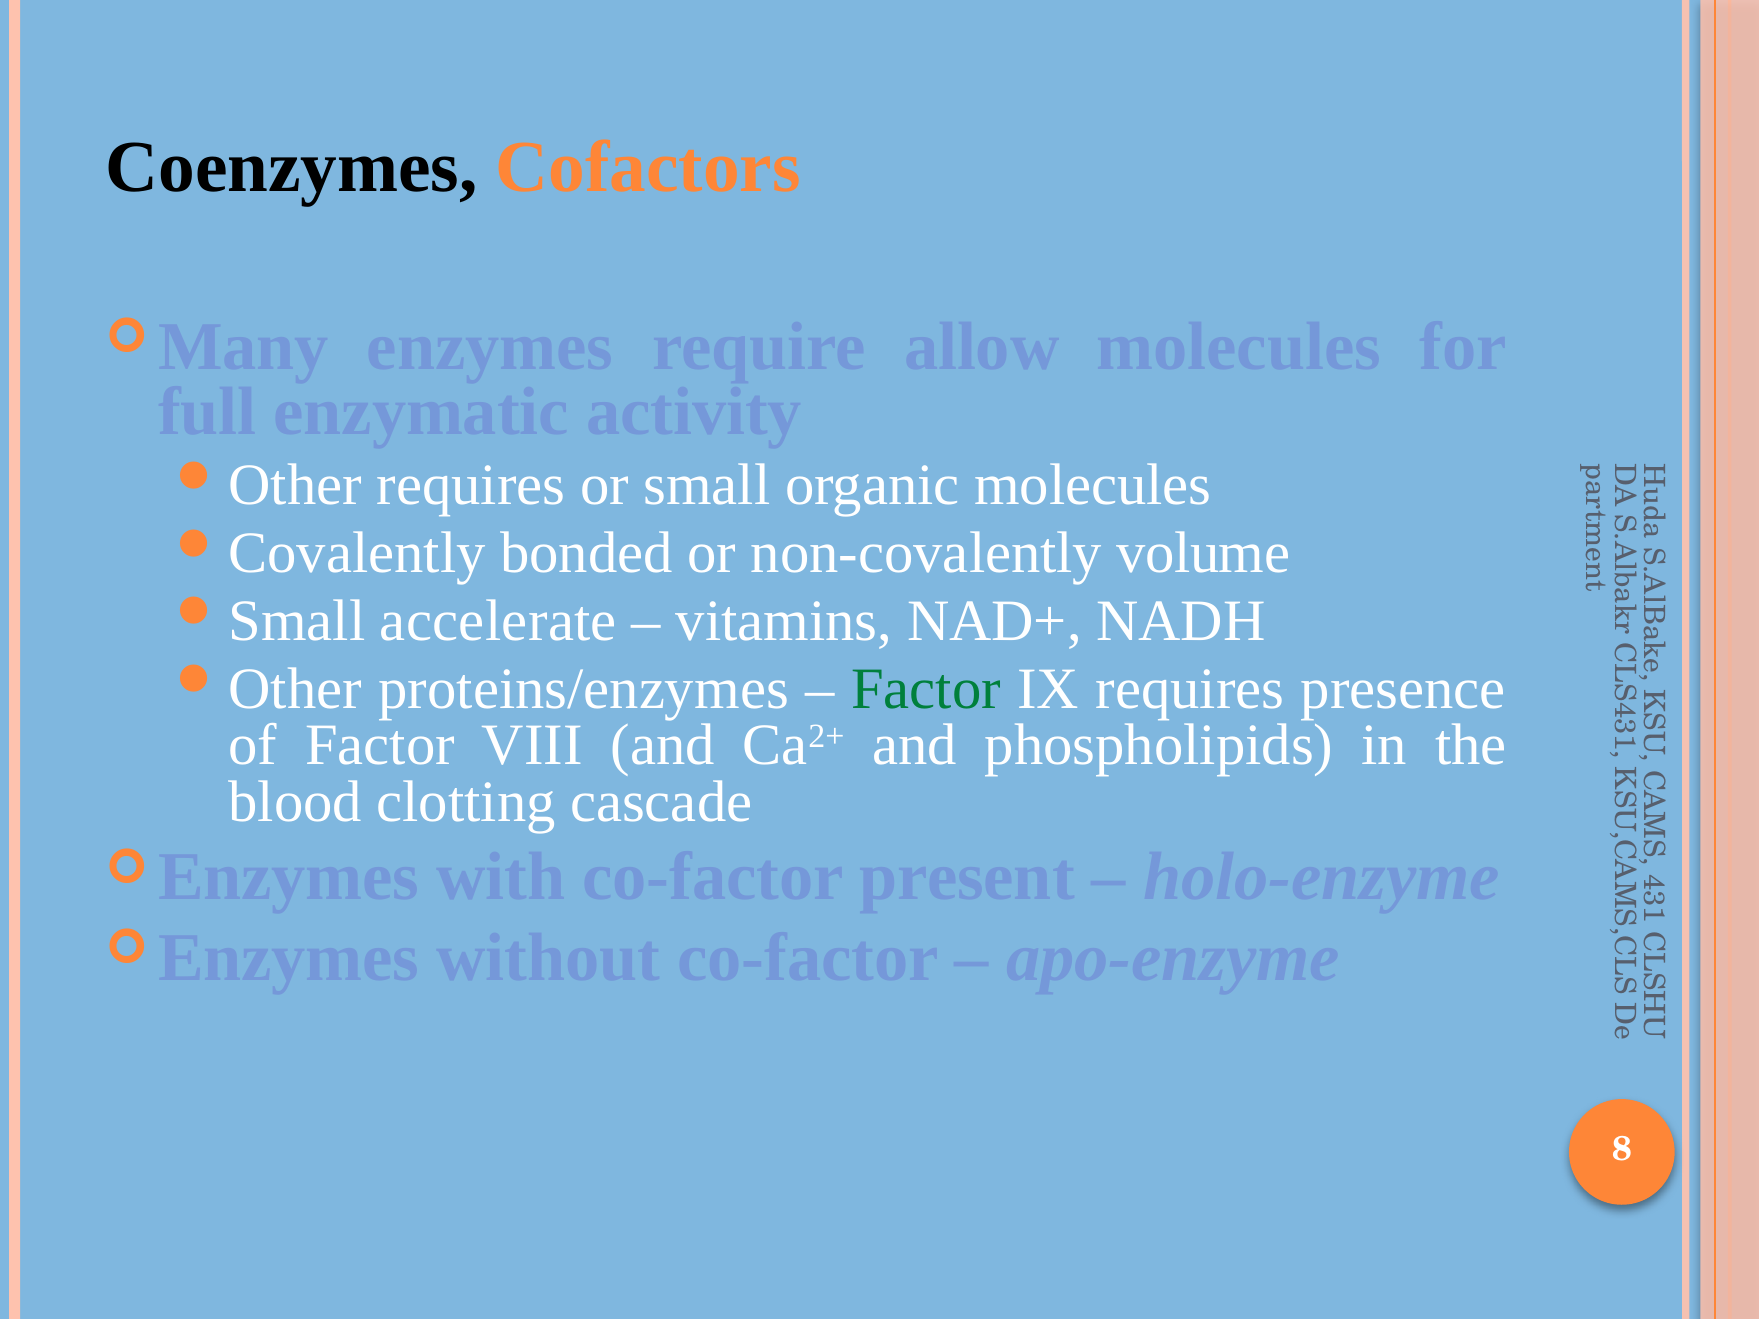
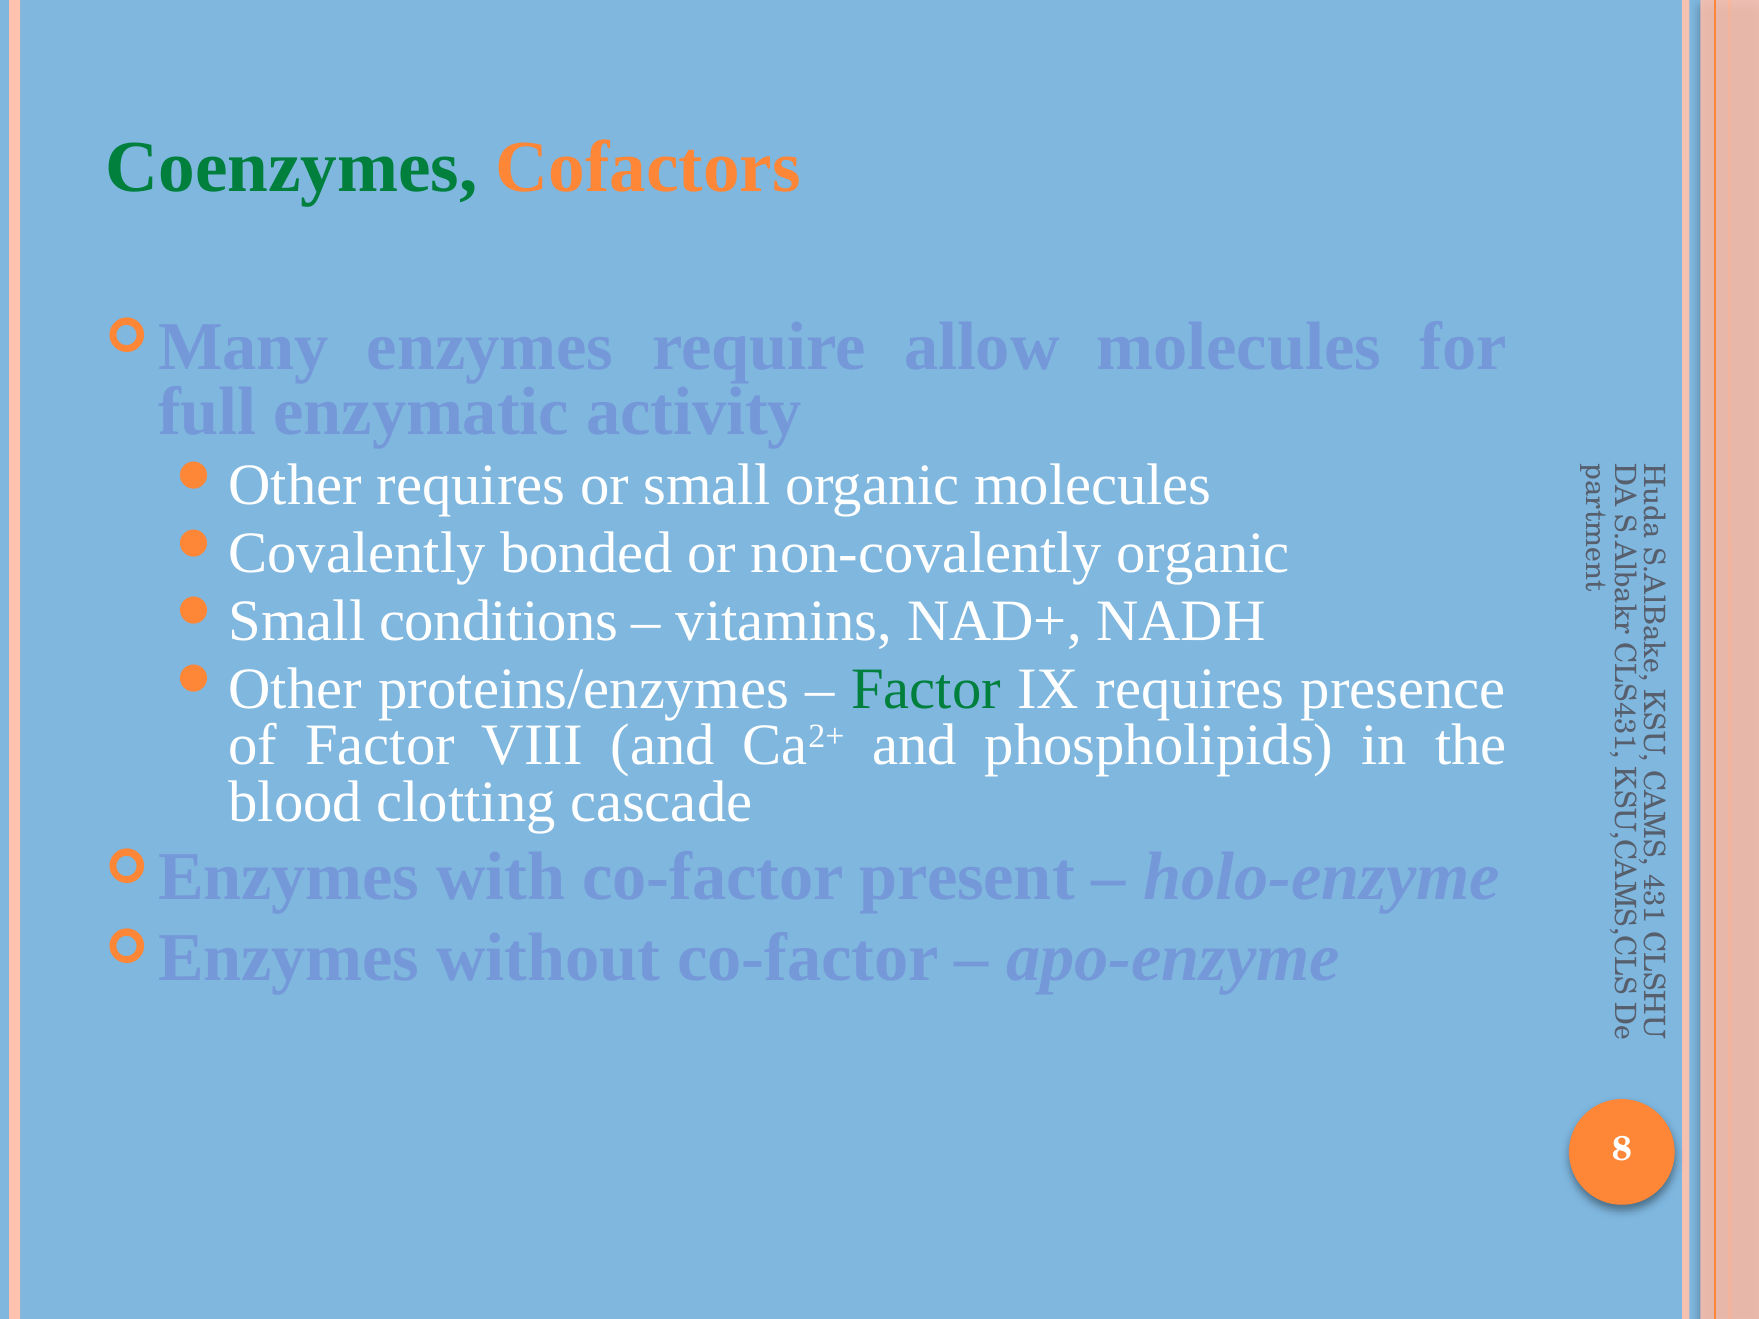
Coenzymes colour: black -> green (292, 168)
non-covalently volume: volume -> organic (1203, 553)
accelerate: accelerate -> conditions (499, 621)
